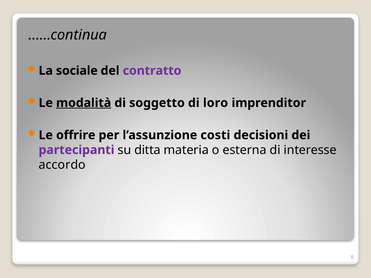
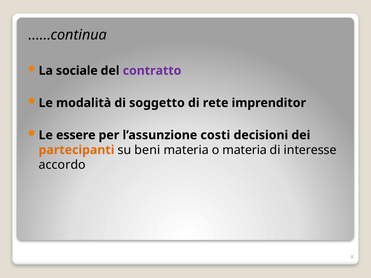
modalità underline: present -> none (84, 103)
loro: loro -> rete (216, 103)
offrire: offrire -> essere (76, 135)
partecipanti colour: purple -> orange (77, 150)
ditta: ditta -> beni (147, 150)
o esterna: esterna -> materia (245, 150)
